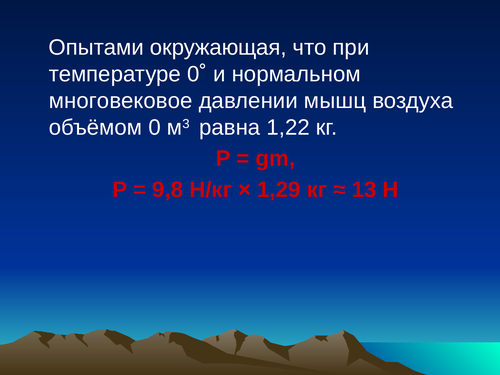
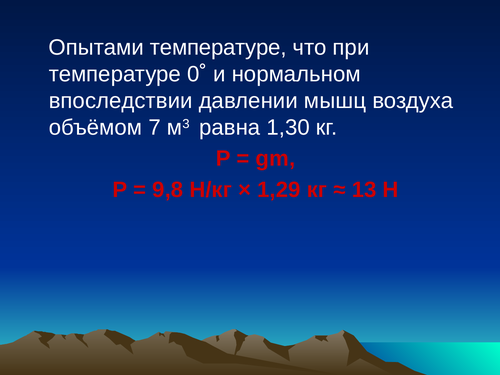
Опытами окружающая: окружающая -> температуре (218, 47)
многовековое: многовековое -> впоследствии (121, 101)
0: 0 -> 7 (155, 127)
1,22: 1,22 -> 1,30 (288, 127)
